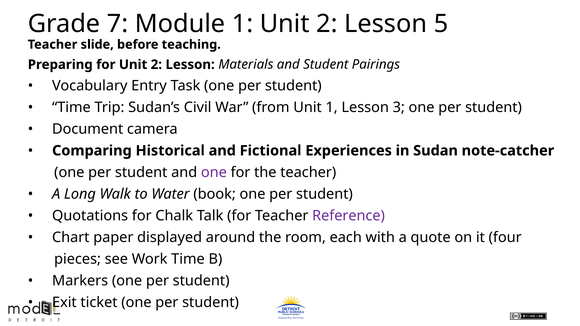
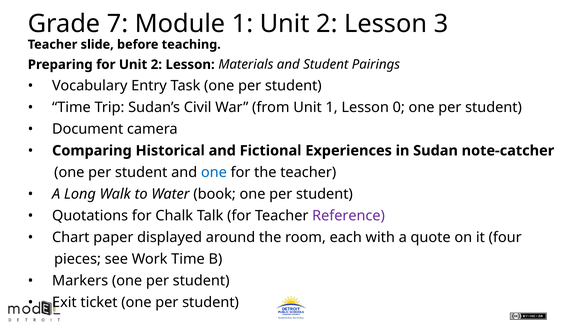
5: 5 -> 3 (441, 24)
3: 3 -> 0 (399, 107)
one colour: purple -> blue (214, 172)
